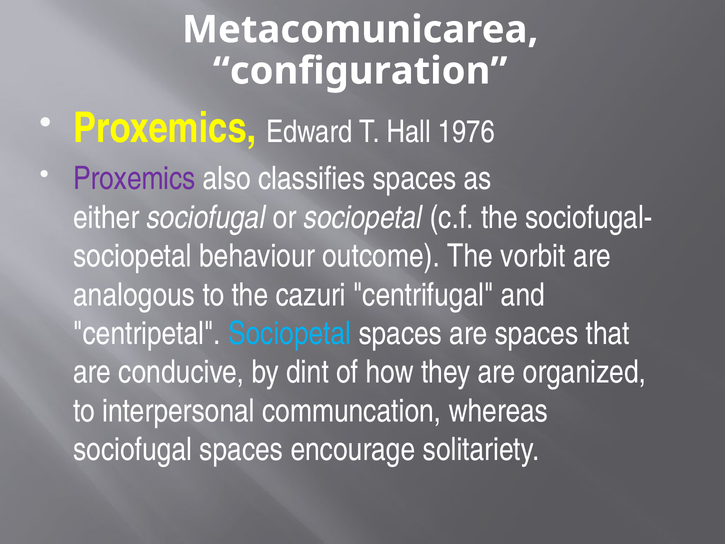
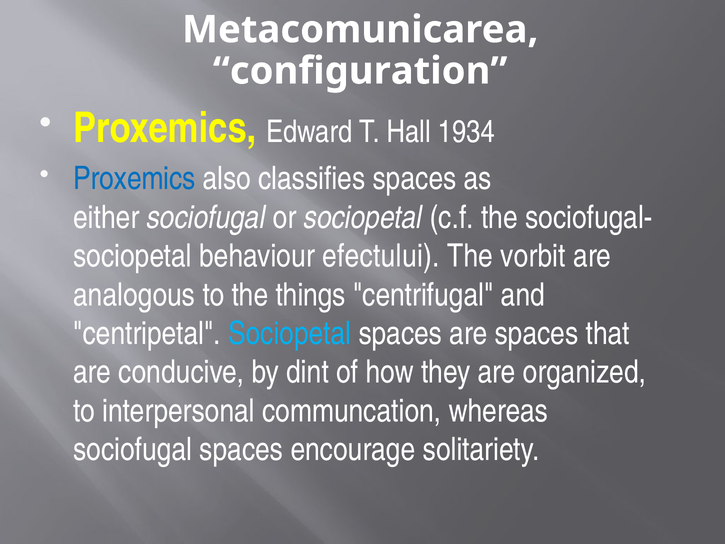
1976: 1976 -> 1934 (466, 132)
Proxemics colour: purple -> blue (134, 179)
outcome: outcome -> efectului (381, 256)
cazuri: cazuri -> things (311, 295)
